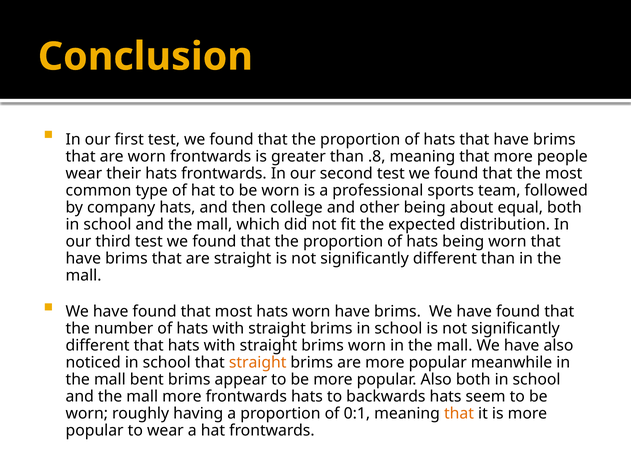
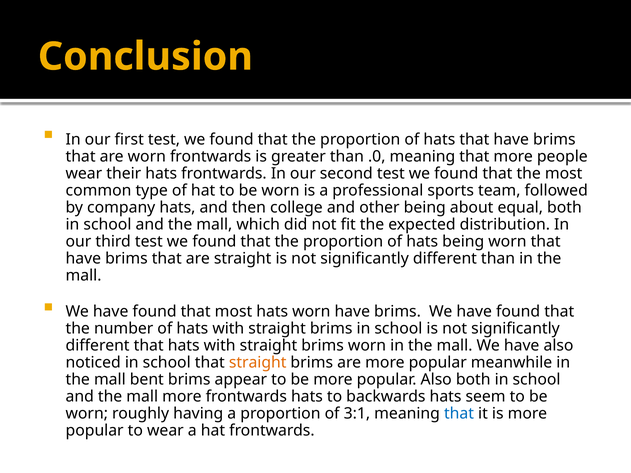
.8: .8 -> .0 (377, 156)
0:1: 0:1 -> 3:1 (357, 414)
that colour: orange -> blue (459, 414)
